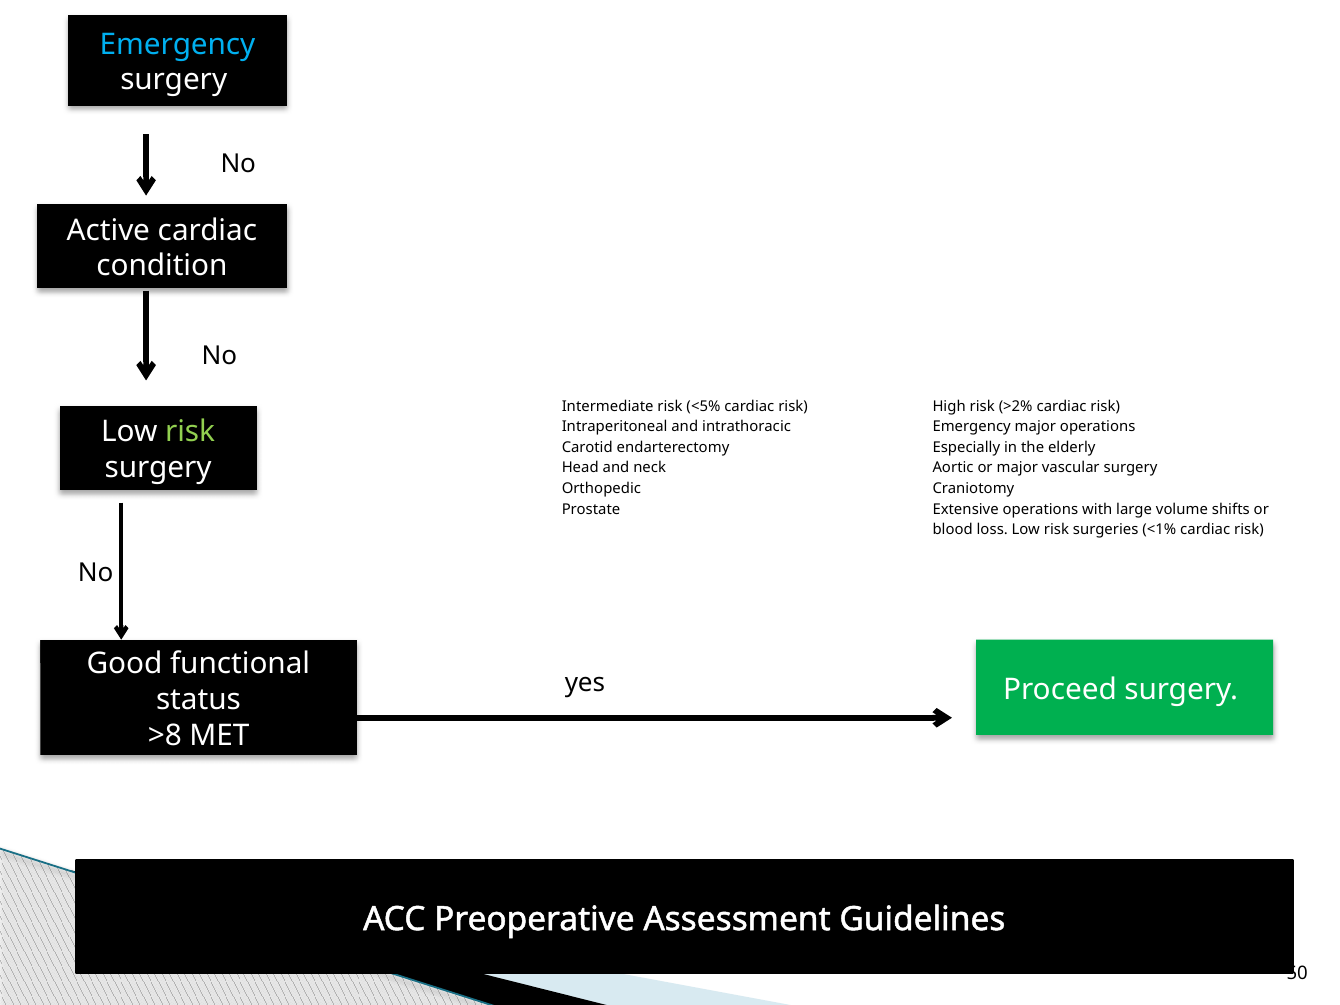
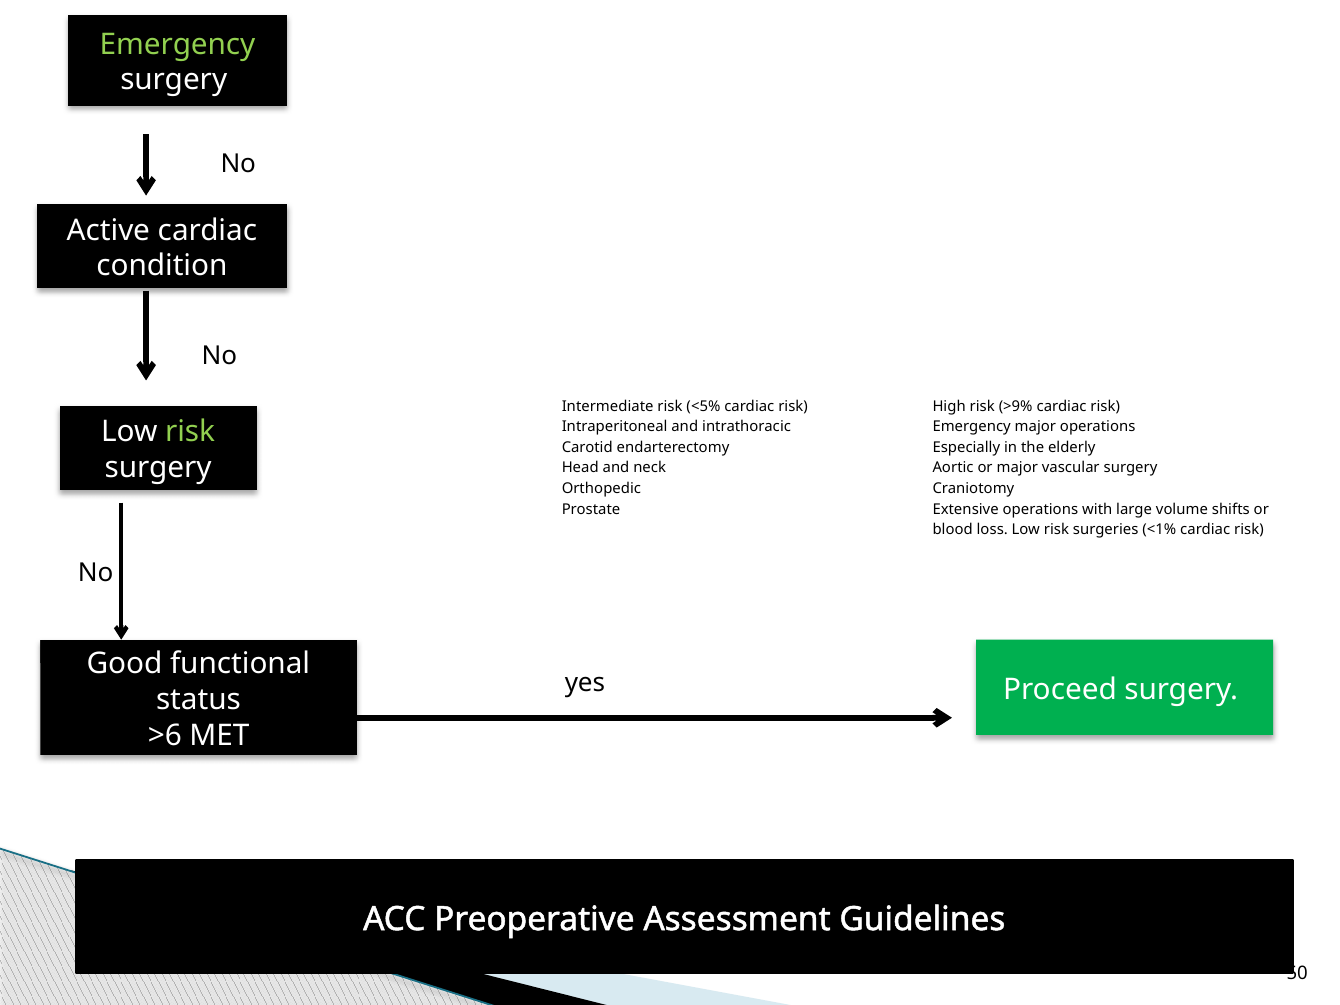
Emergency colour: light blue -> light green (178, 44)
>2%: >2% -> >9% (1016, 406)
>8: >8 -> >6 (165, 735)
